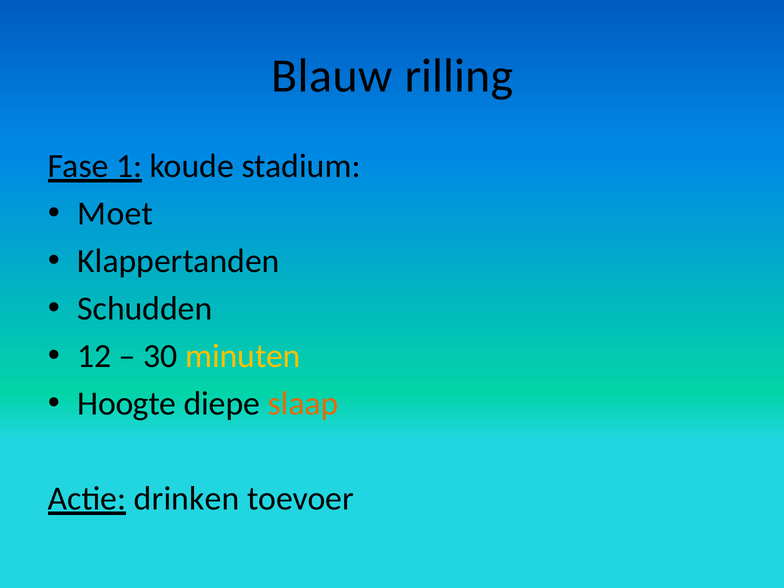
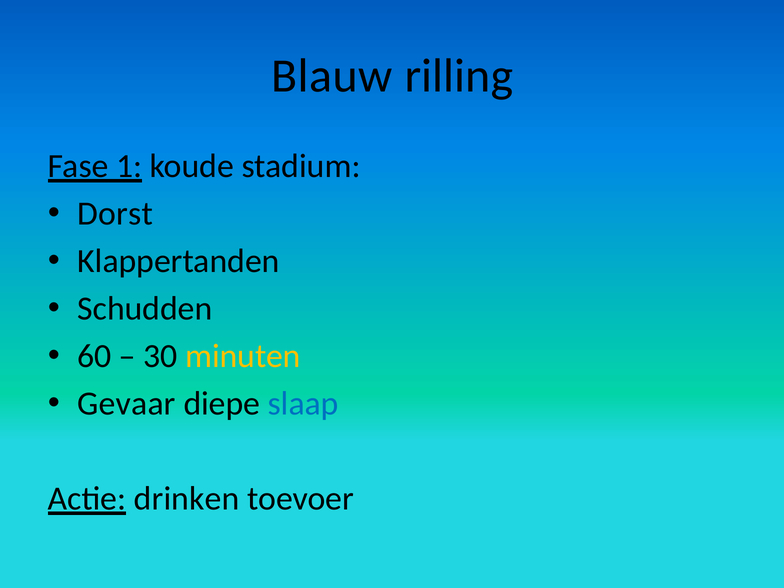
Moet: Moet -> Dorst (115, 214)
12: 12 -> 60 (94, 356)
Hoogte: Hoogte -> Gevaar (127, 404)
slaap colour: orange -> blue (303, 404)
